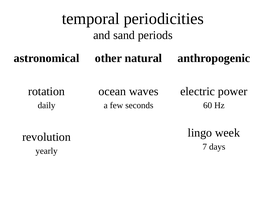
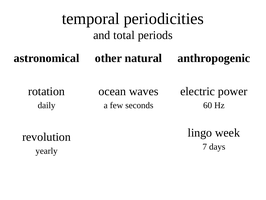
sand: sand -> total (124, 35)
